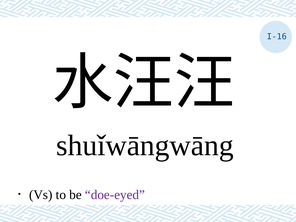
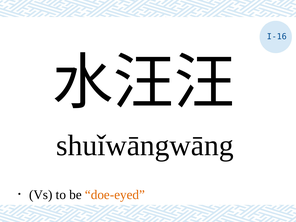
doe-eyed colour: purple -> orange (115, 195)
